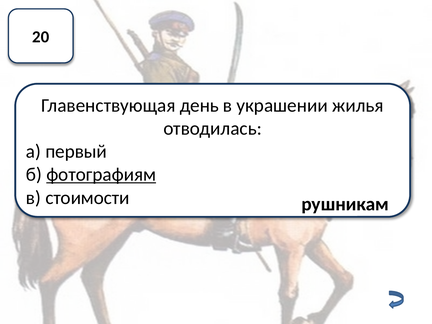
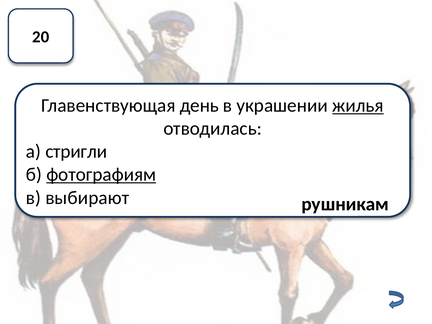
жилья underline: none -> present (358, 106)
первый: первый -> стригли (76, 152)
стоимости: стоимости -> выбирают (87, 198)
